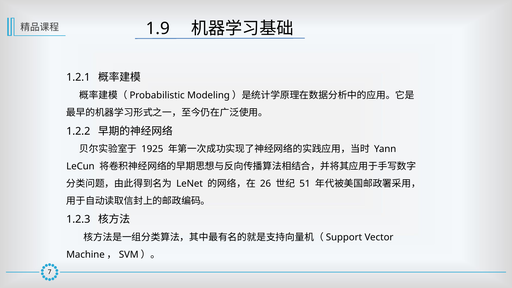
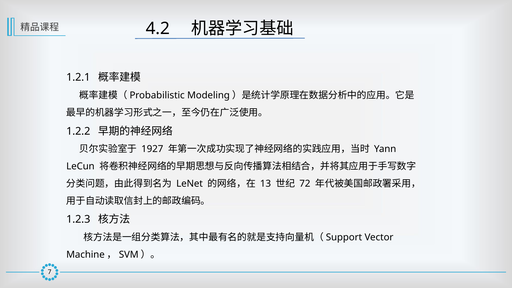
1.9: 1.9 -> 4.2 (158, 29)
1925: 1925 -> 1927 (152, 149)
26: 26 -> 13 (266, 184)
51: 51 -> 72 (305, 184)
